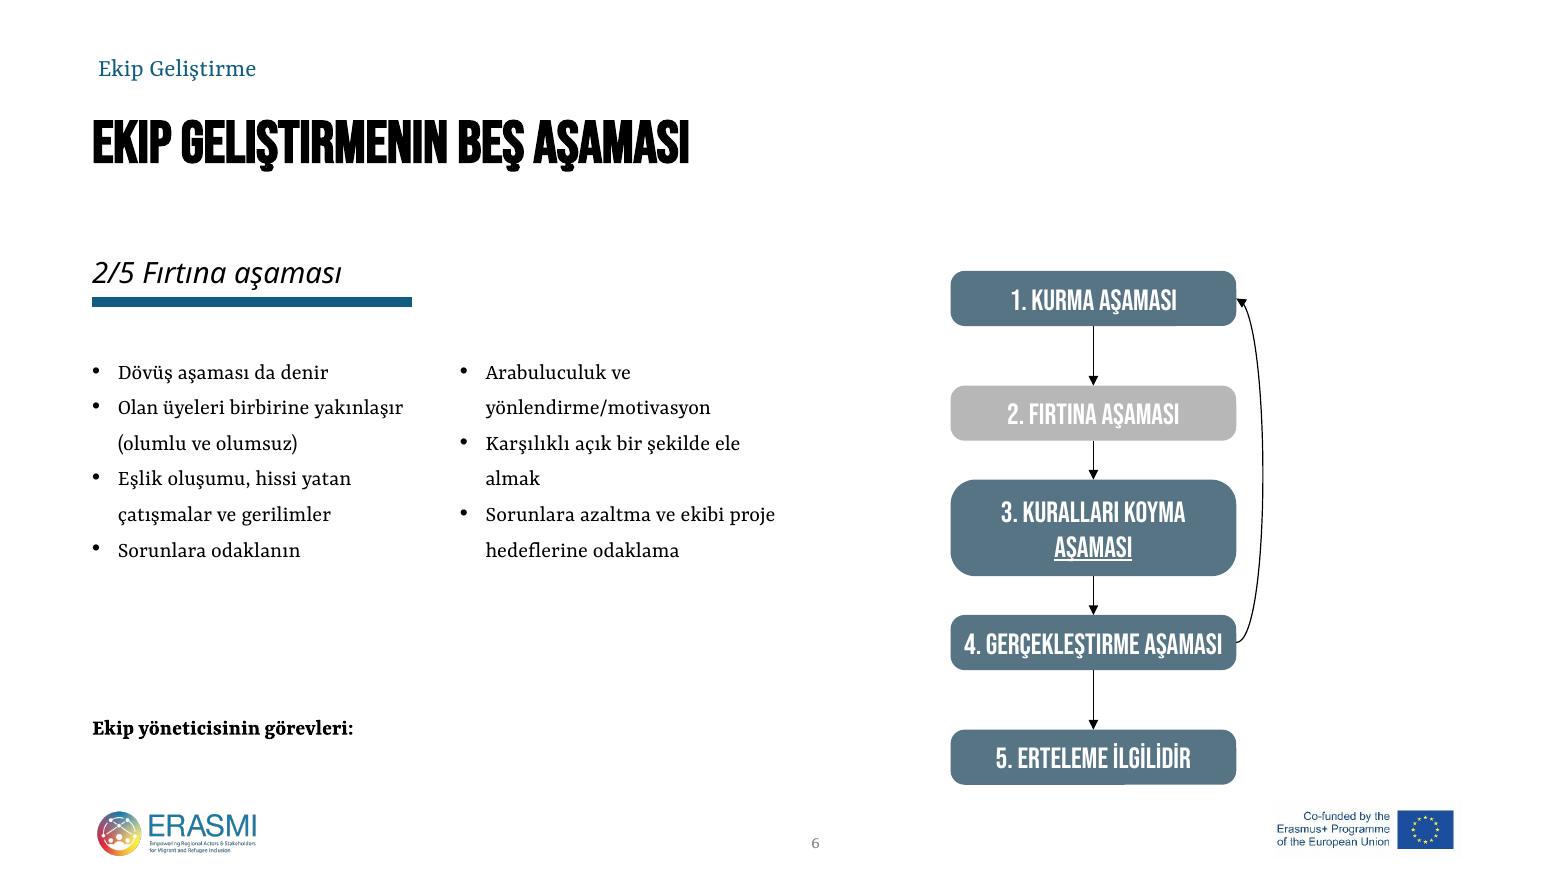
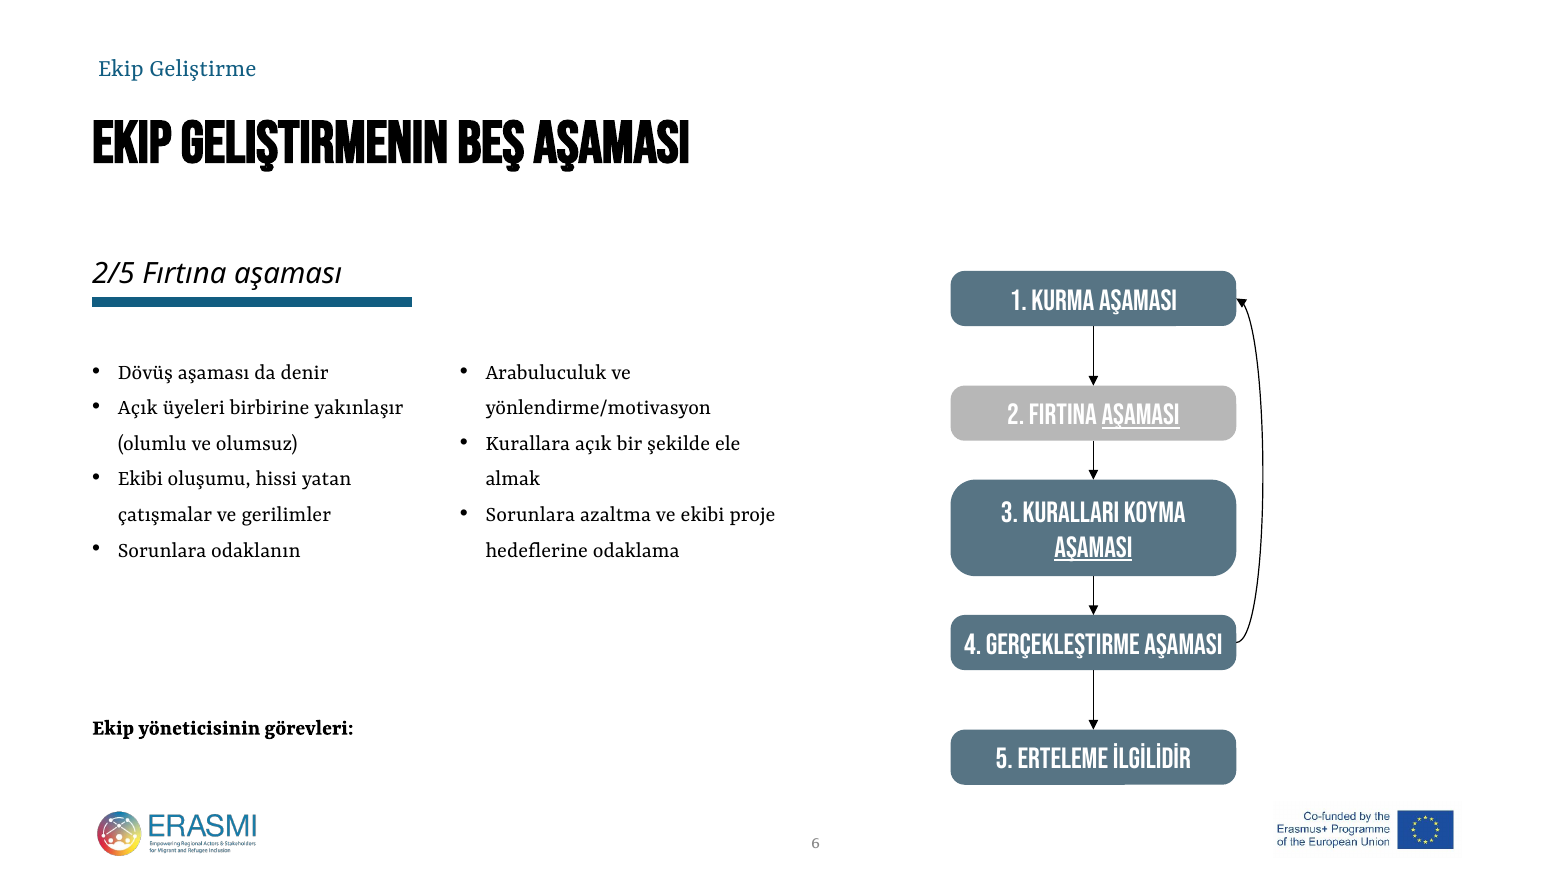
Olan: Olan -> Açık (138, 407)
aşaması underline: none -> present (1141, 415)
Karşılıklı: Karşılıklı -> Kurallara (528, 443)
Eşlik: Eşlik -> Ekibi (140, 478)
